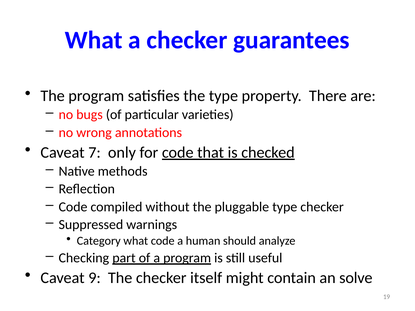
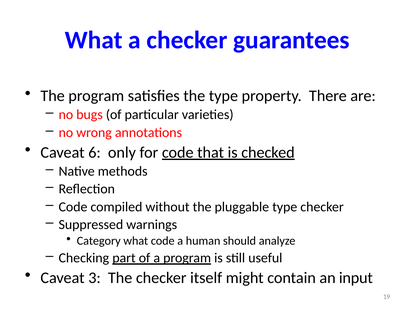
7: 7 -> 6 (94, 152)
9: 9 -> 3 (94, 278)
solve: solve -> input (356, 278)
